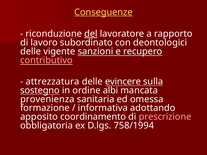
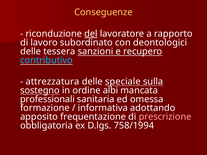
Conseguenze underline: present -> none (103, 12)
vigente: vigente -> tessera (59, 51)
contributivo colour: pink -> light blue (46, 60)
evincere: evincere -> speciale (123, 82)
provenienza: provenienza -> professionali (47, 99)
coordinamento: coordinamento -> frequentazione (93, 117)
